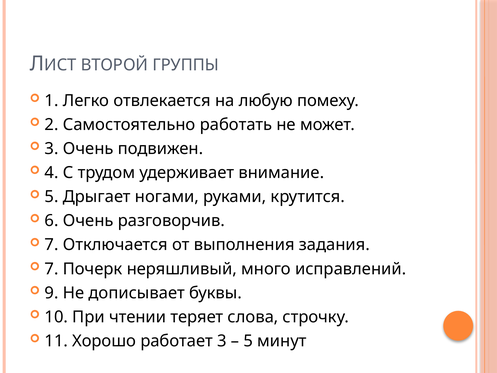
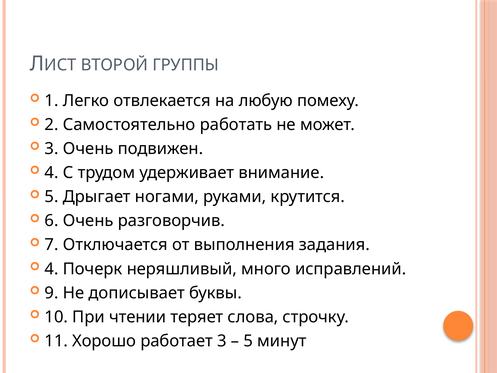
7: 7 -> 4 (52, 269)
